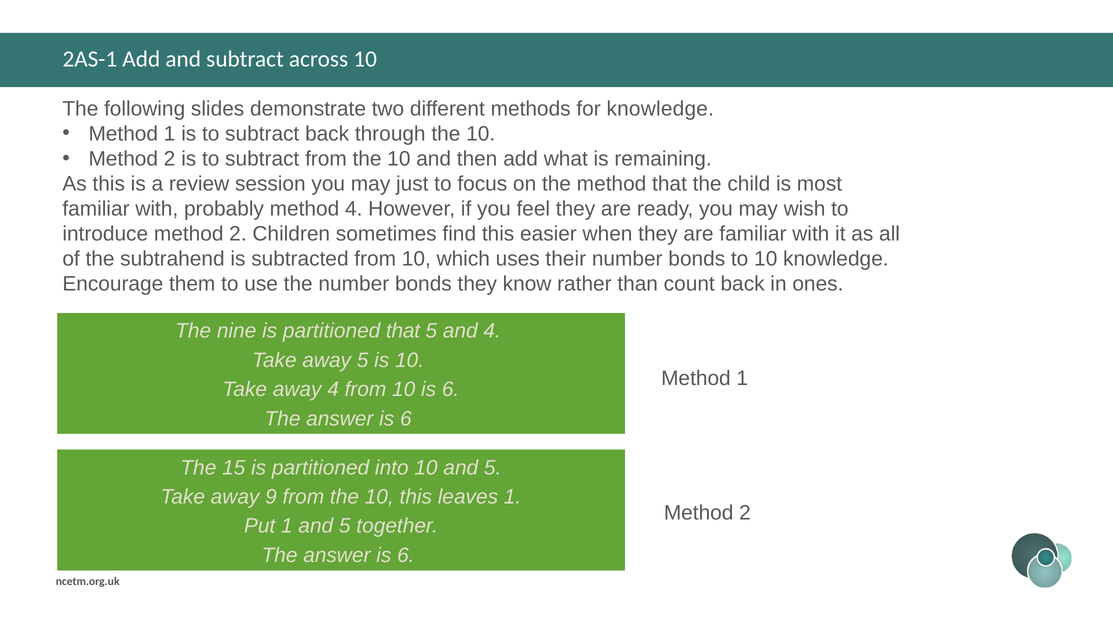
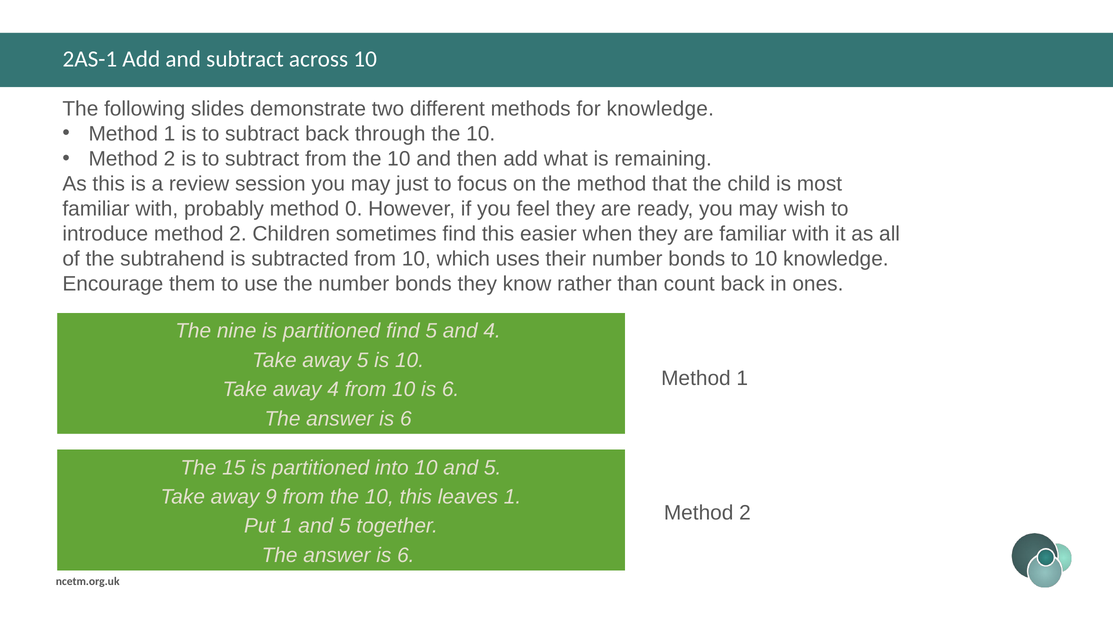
method 4: 4 -> 0 (354, 209)
partitioned that: that -> find (403, 331)
